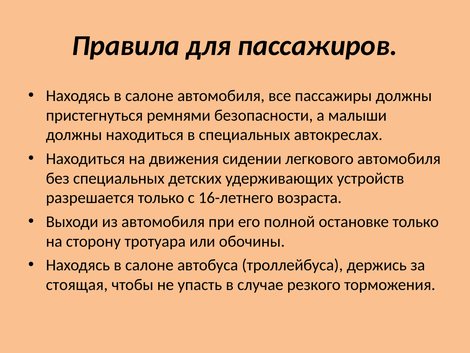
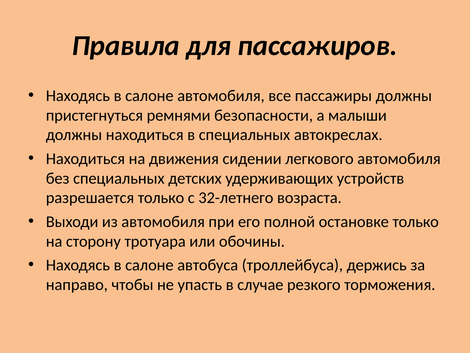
16-летнего: 16-летнего -> 32-летнего (236, 198)
стоящая: стоящая -> направо (77, 284)
